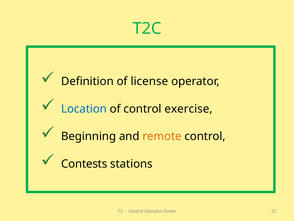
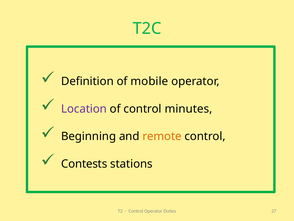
license: license -> mobile (149, 81)
Location colour: blue -> purple (84, 109)
exercise: exercise -> minutes (189, 109)
